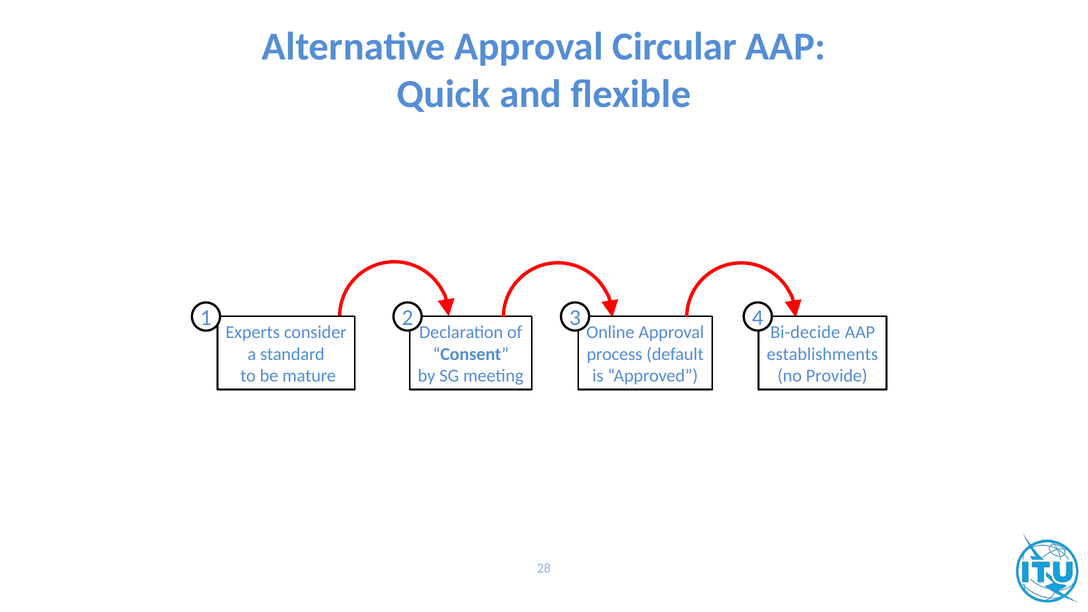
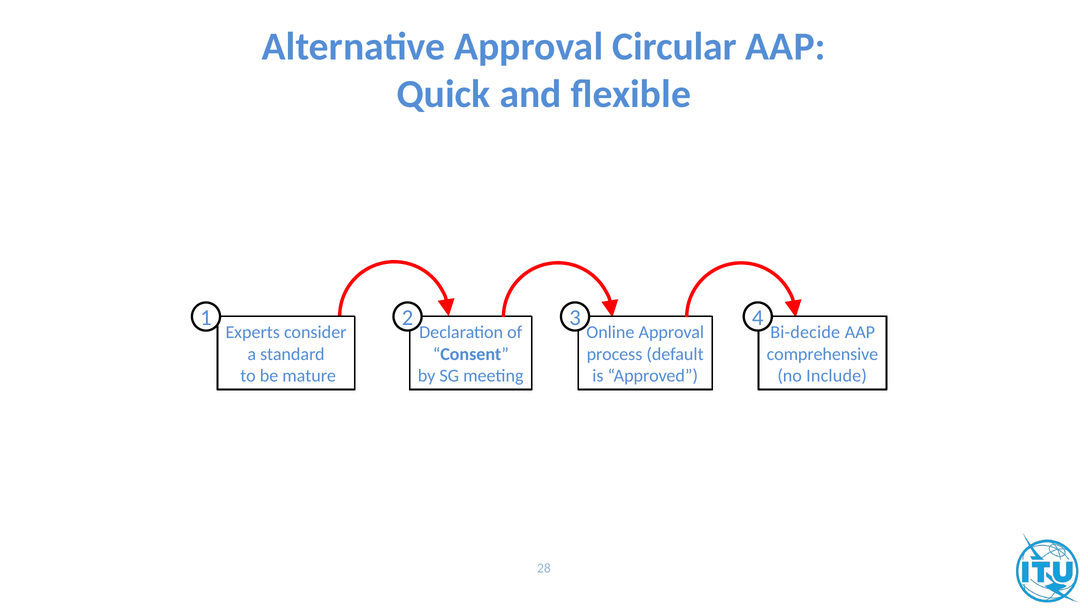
establishments: establishments -> comprehensive (822, 354)
Provide: Provide -> Include (837, 376)
